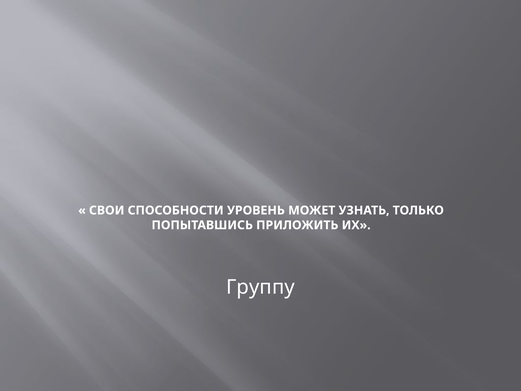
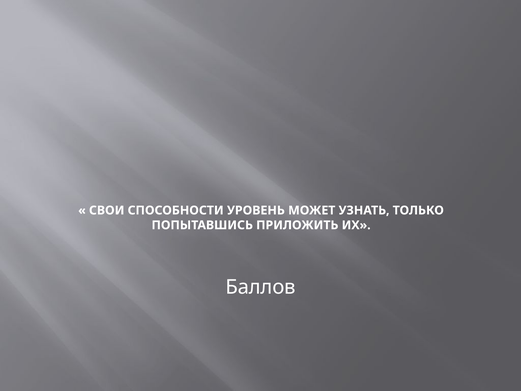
Группу: Группу -> Баллов (261, 287)
